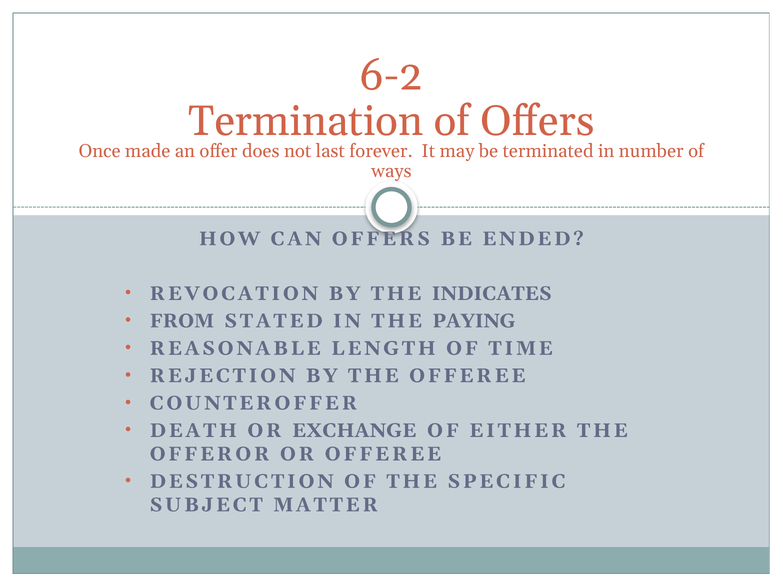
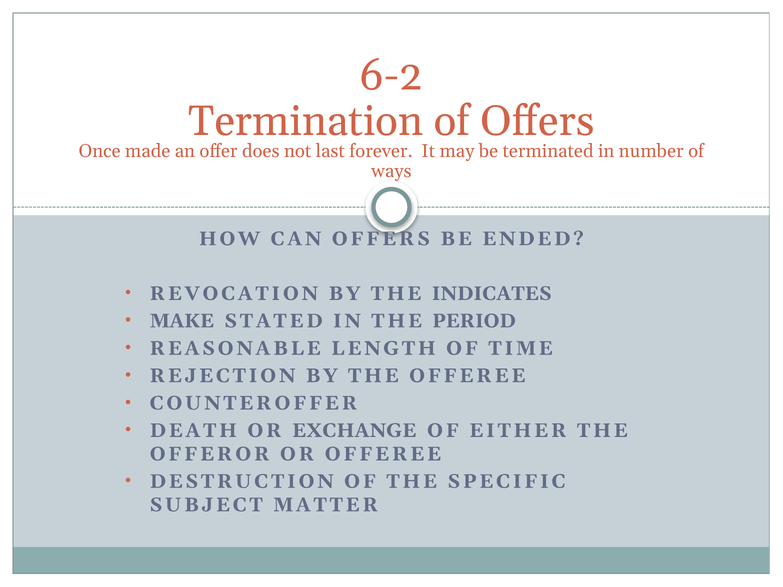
FROM: FROM -> MAKE (182, 321)
PAYING: PAYING -> PERIOD (474, 321)
